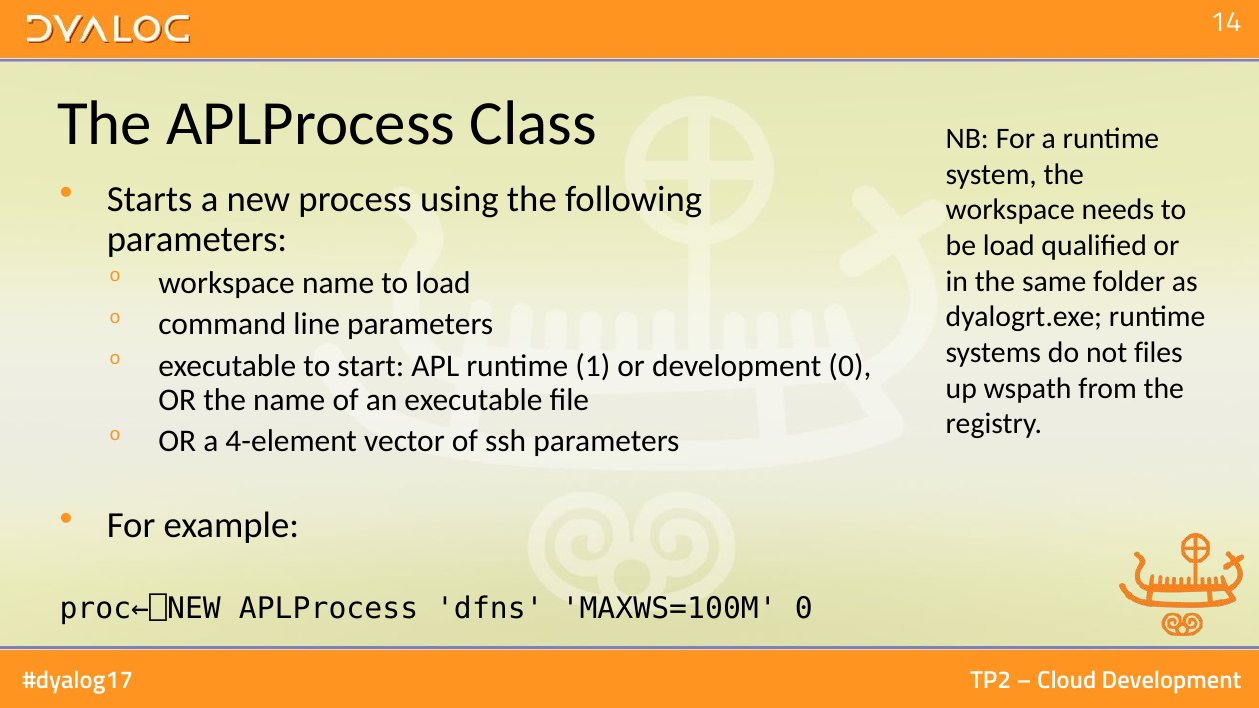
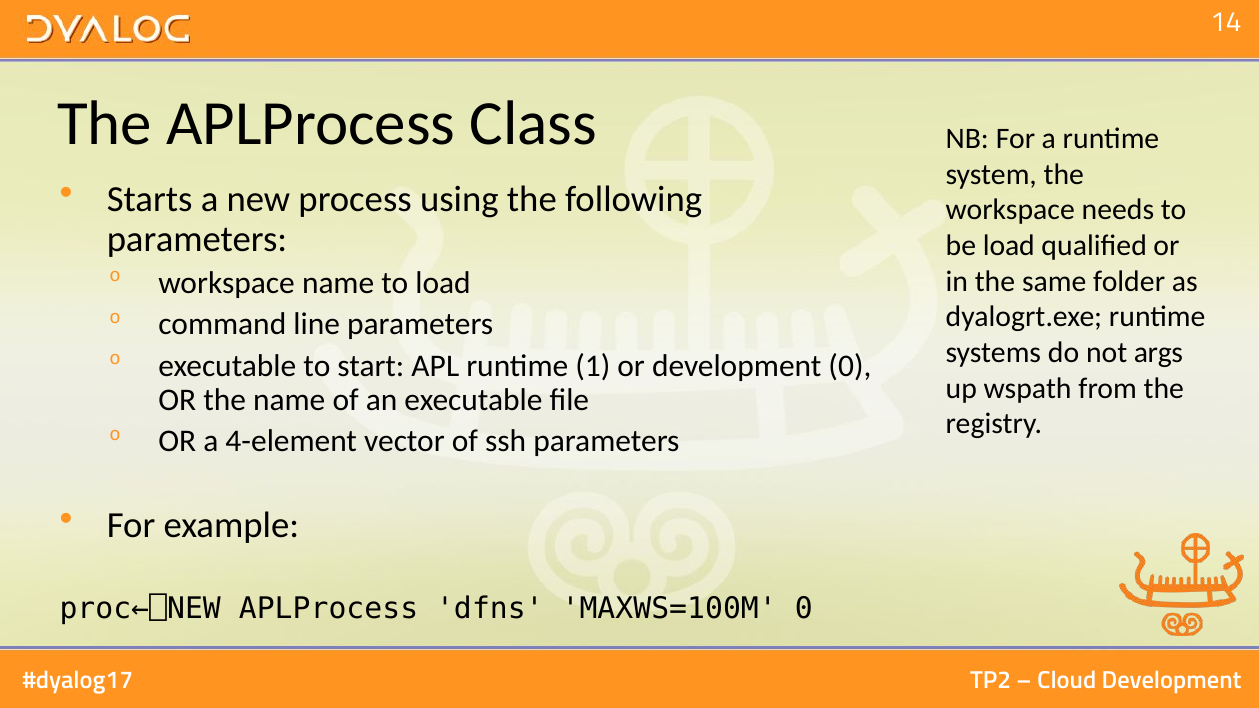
files: files -> args (1158, 353)
